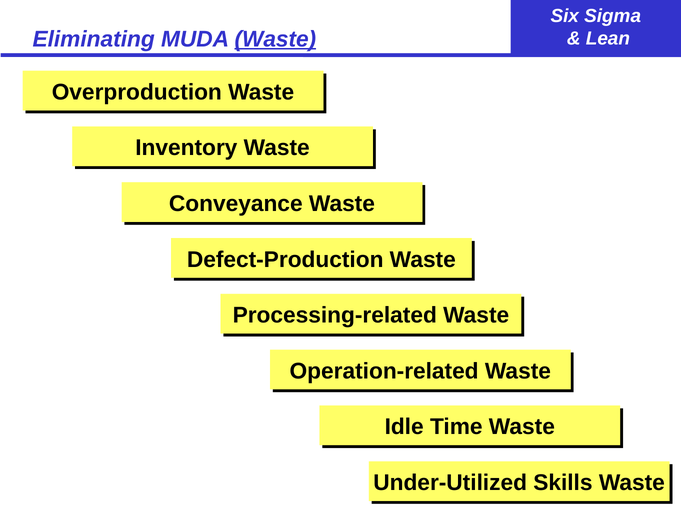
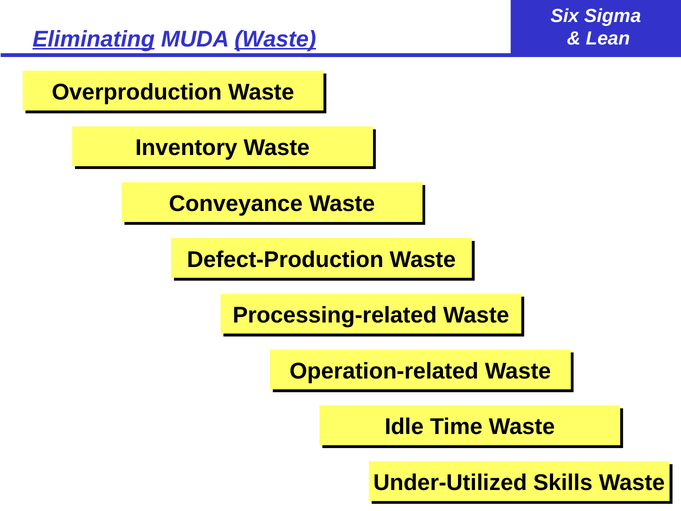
Eliminating underline: none -> present (94, 39)
